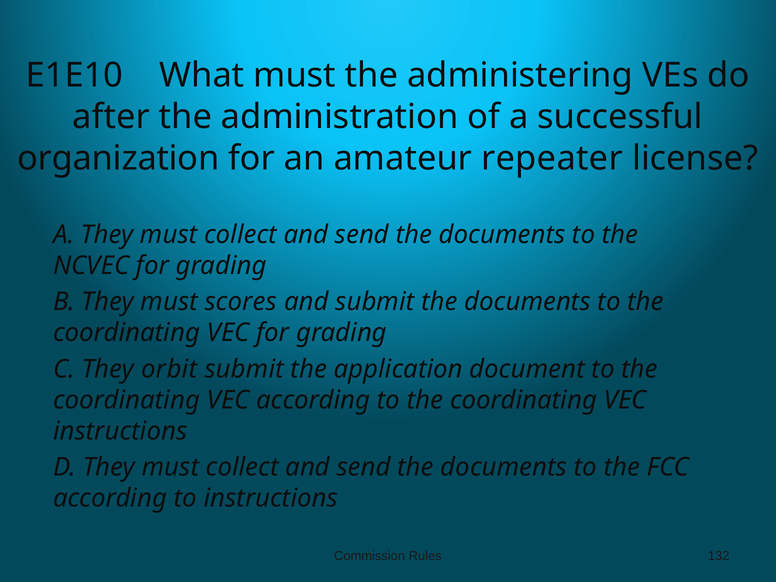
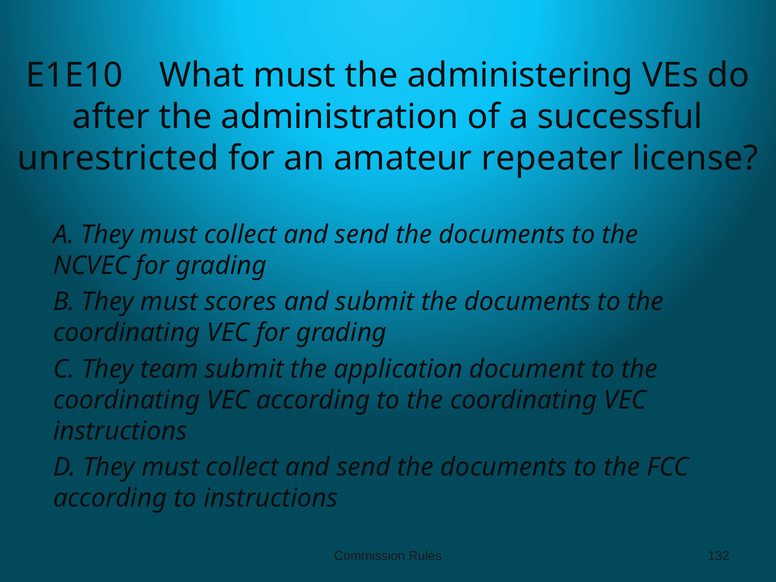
organization: organization -> unrestricted (118, 158)
orbit: orbit -> team (169, 369)
